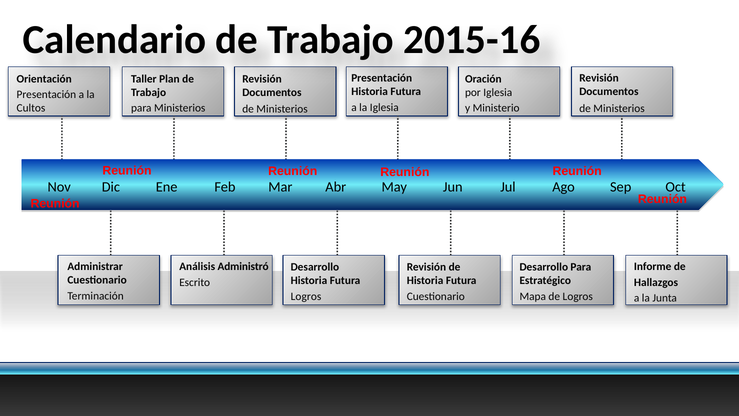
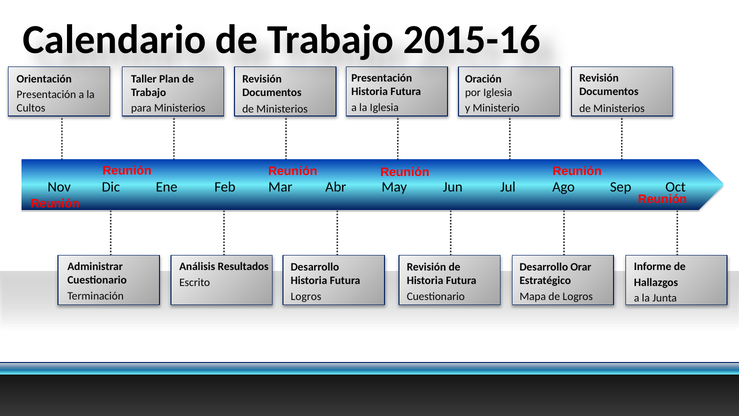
Administró: Administró -> Resultados (243, 266)
Desarrollo Para: Para -> Orar (581, 267)
